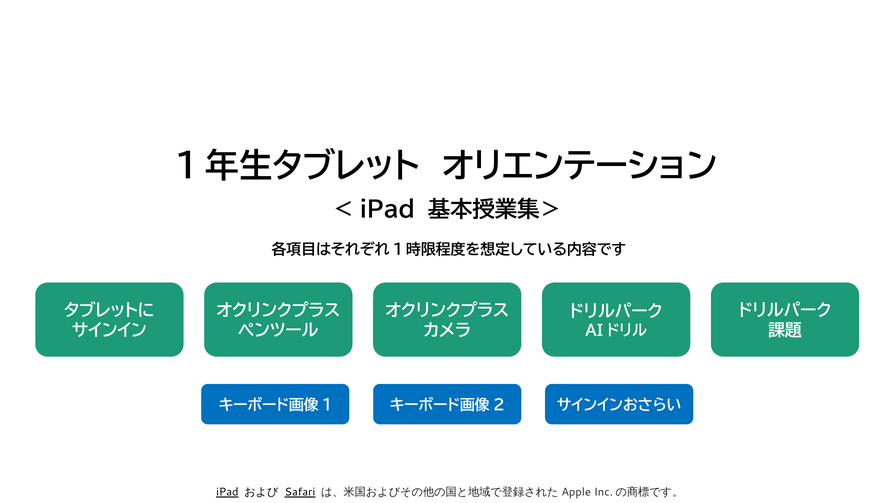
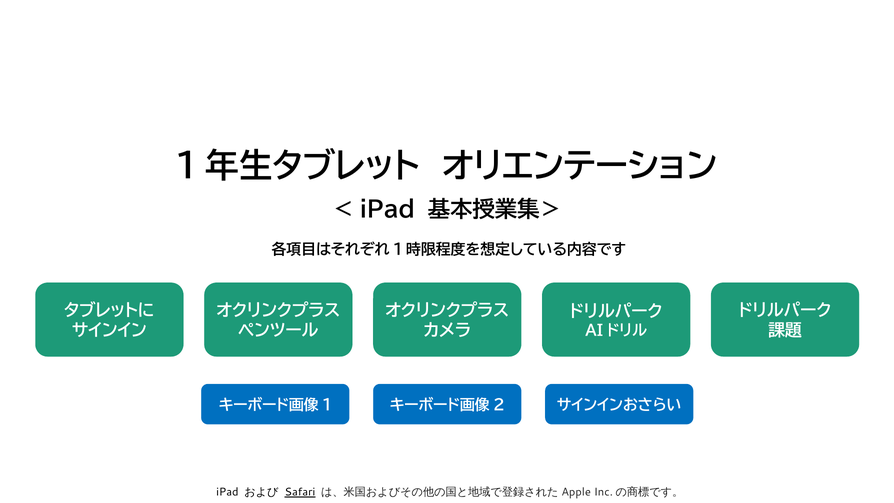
iPad underline: present -> none (227, 492)
